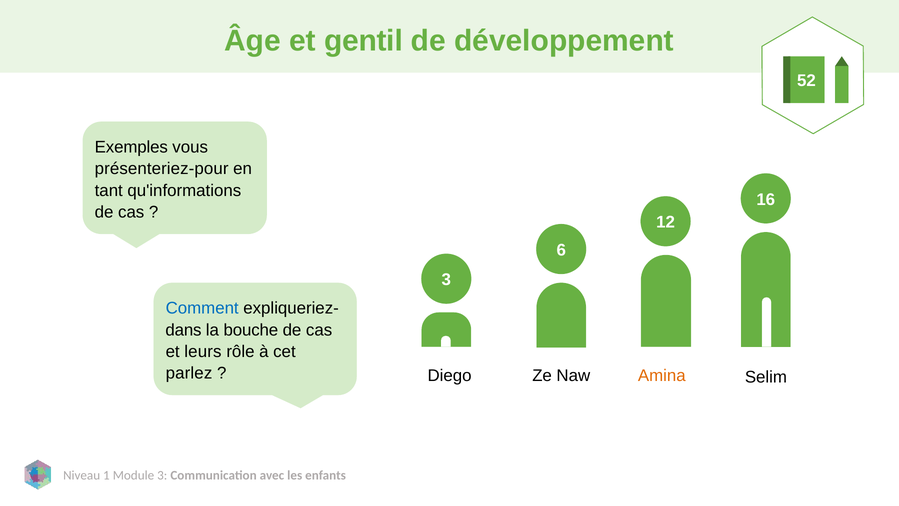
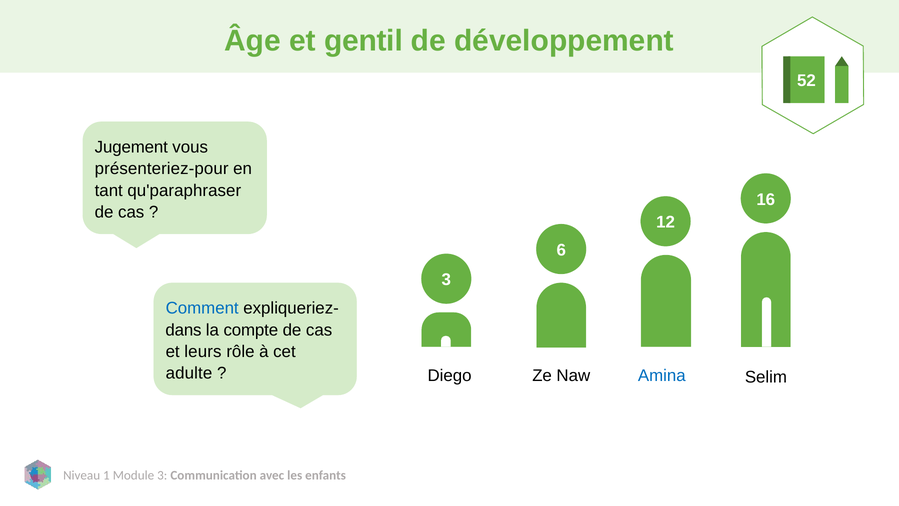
Exemples: Exemples -> Jugement (131, 147)
qu'informations: qu'informations -> qu'paraphraser (184, 190)
bouche: bouche -> compte (251, 330)
parlez: parlez -> adulte (189, 373)
Amina colour: orange -> blue (662, 376)
